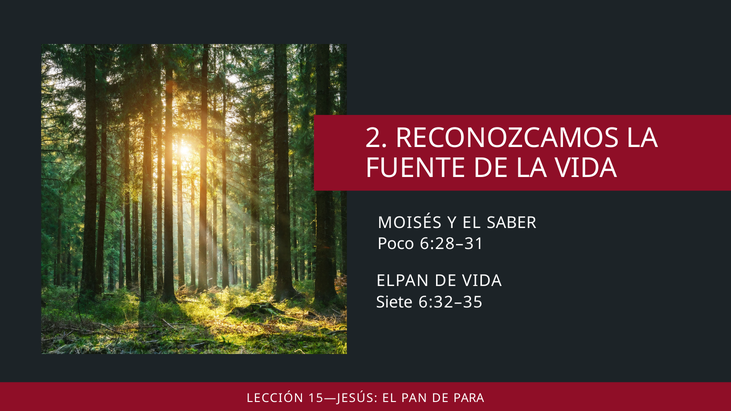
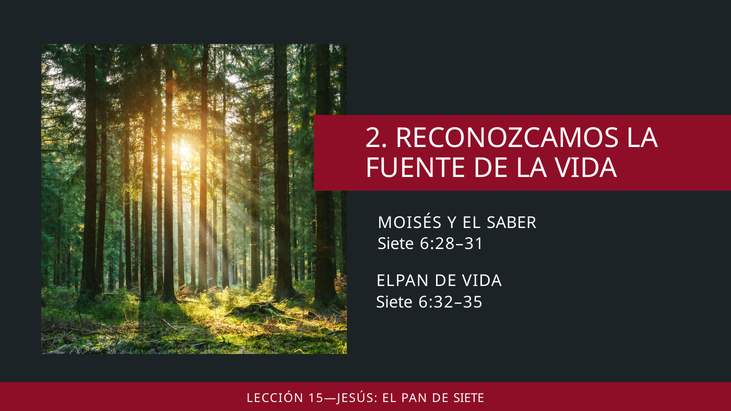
Poco: Poco -> Siete (396, 244)
DE PARA: PARA -> SIETE (469, 398)
